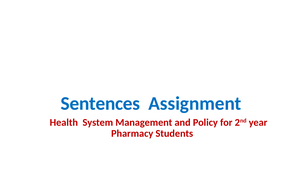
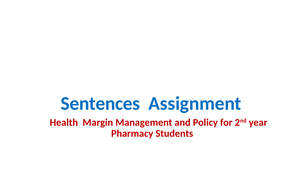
System: System -> Margin (98, 122)
